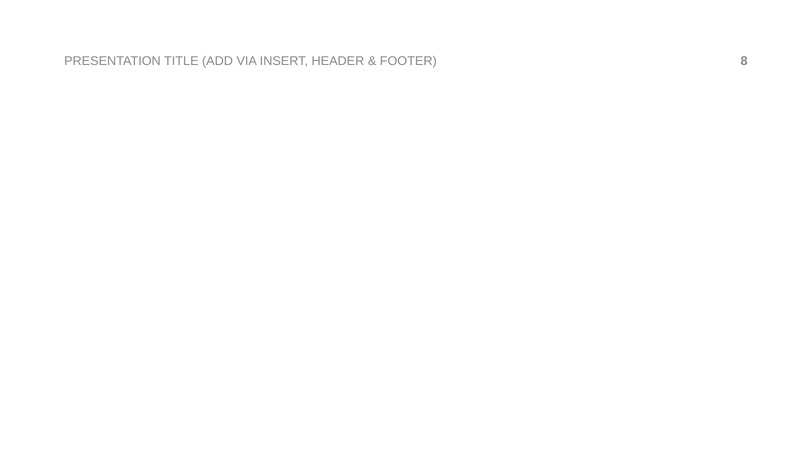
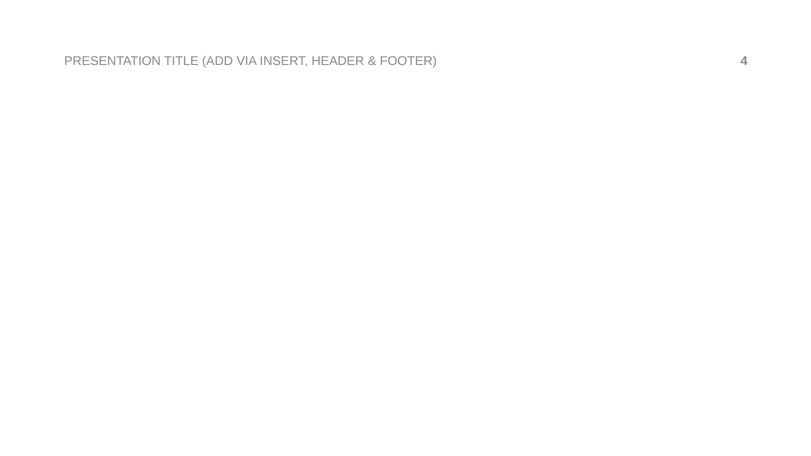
8: 8 -> 4 (744, 61)
